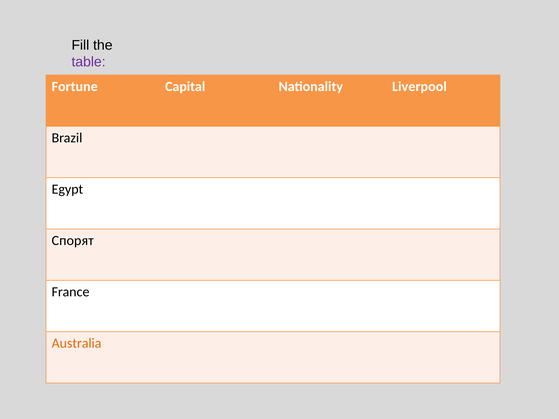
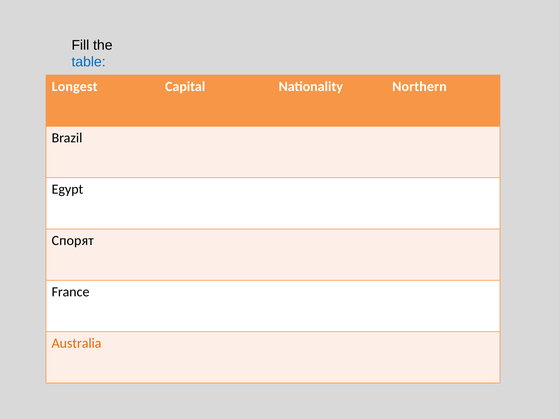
table colour: purple -> blue (89, 62)
Fortune: Fortune -> Longest (75, 87)
Liverpool: Liverpool -> Northern (419, 87)
